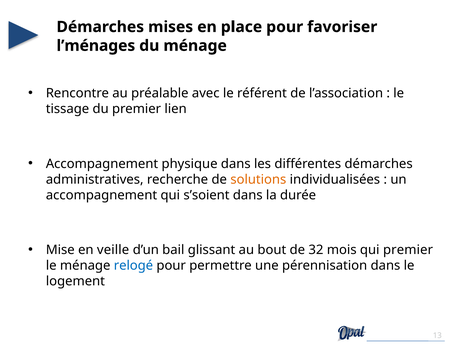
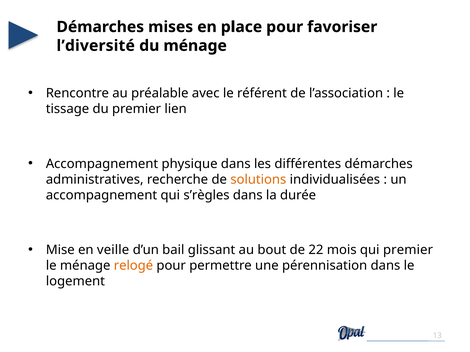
l’ménages: l’ménages -> l’diversité (96, 46)
s’soient: s’soient -> s’règles (206, 195)
32: 32 -> 22 (316, 250)
relogé colour: blue -> orange (133, 266)
